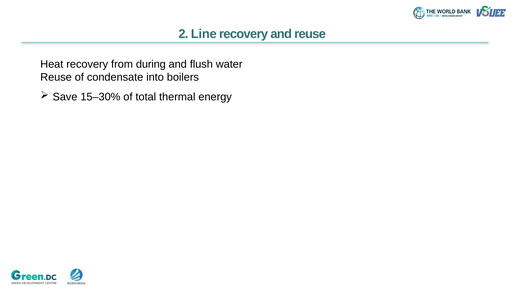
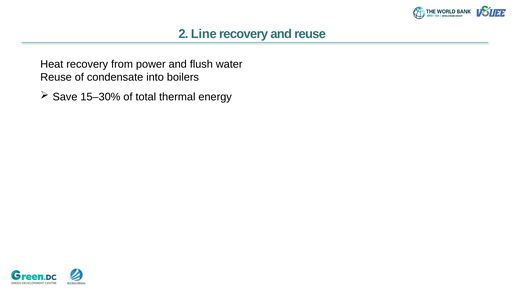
during: during -> power (151, 64)
